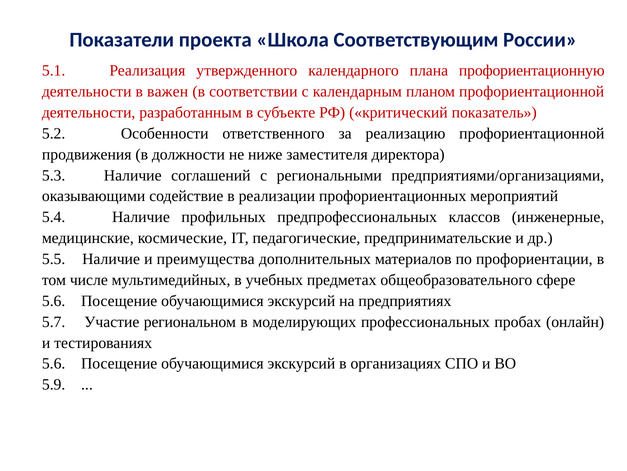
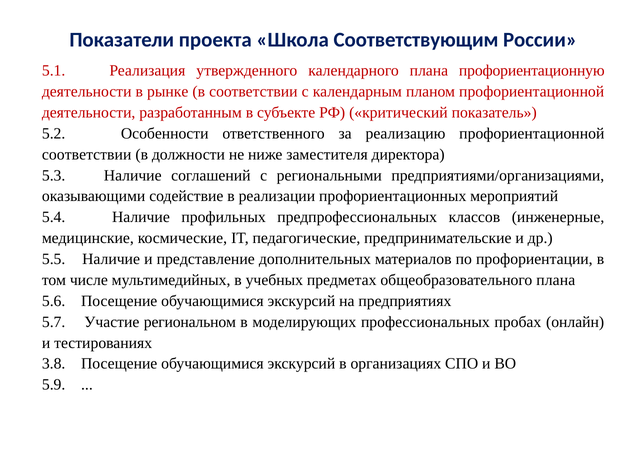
важен: важен -> рынке (168, 91)
продвижения: продвижения -> соответствии (87, 154)
преимущества: преимущества -> представление (206, 259)
общеобразовательного сфере: сфере -> плана (556, 280)
5.6: 5.6 -> 3.8 (54, 363)
